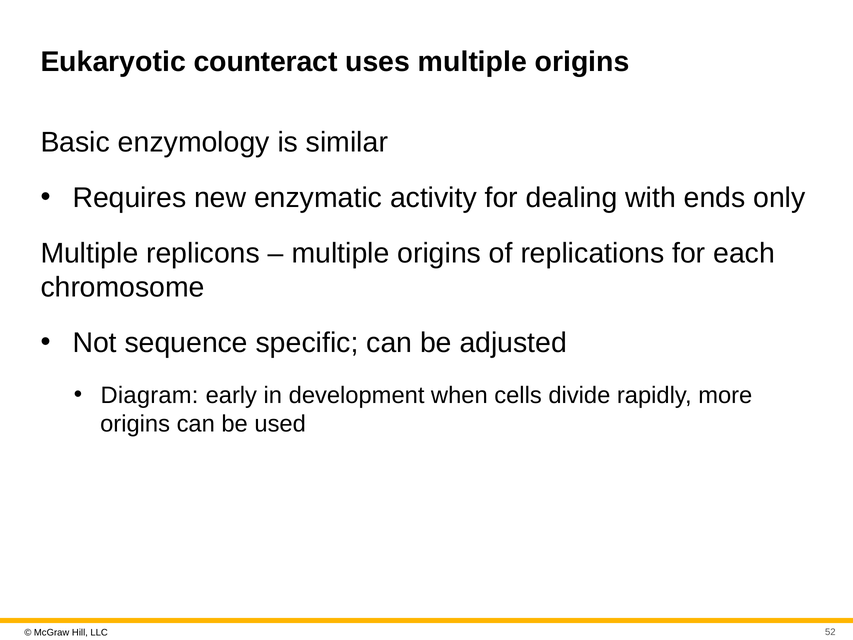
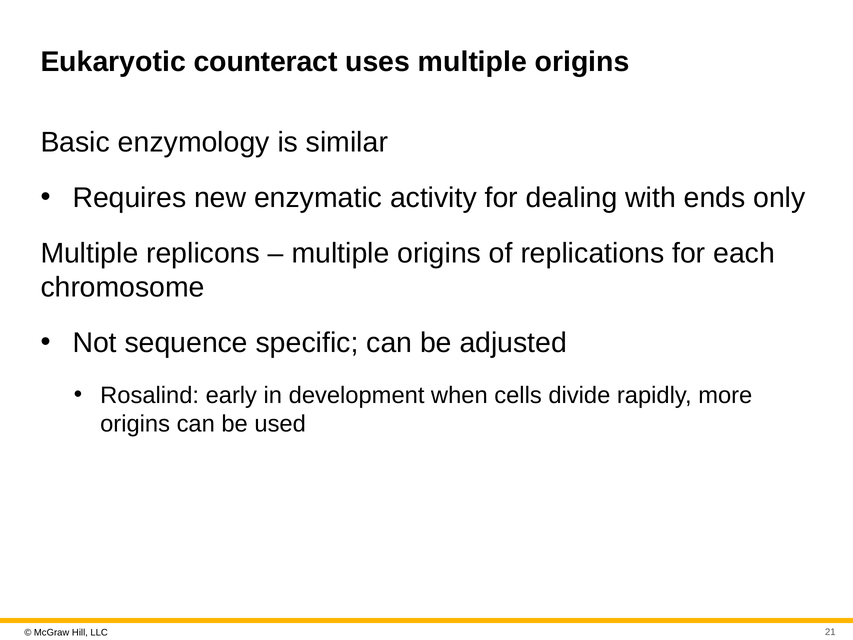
Diagram: Diagram -> Rosalind (150, 395)
52: 52 -> 21 (830, 632)
